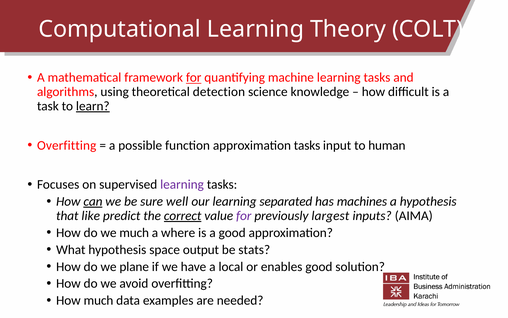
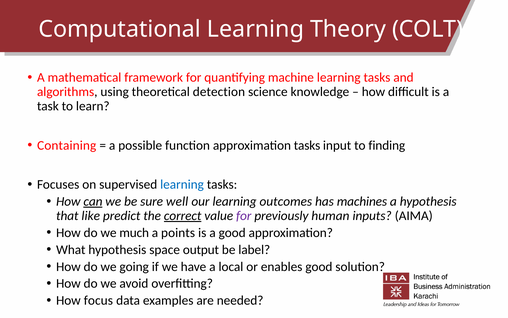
for underline: present -> none (194, 78)
learn underline: present -> none (93, 106)
Overfitting: Overfitting -> Containing (67, 145)
human: human -> finding (387, 145)
learning colour: purple -> blue (182, 184)
separated: separated -> outcomes (286, 201)
largest: largest -> human (330, 216)
where: where -> points (178, 233)
stats: stats -> label (254, 250)
plane: plane -> going (134, 267)
How much: much -> focus (98, 300)
